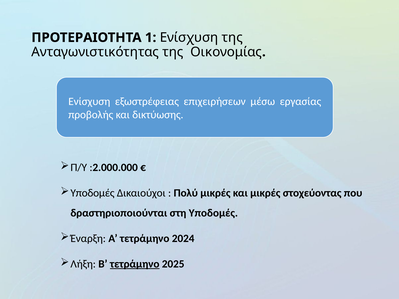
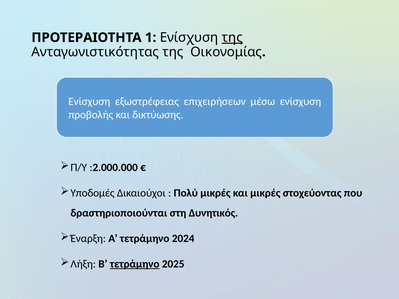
της underline: none -> present (232, 38)
μέσω εργασίας: εργασίας -> ενίσχυση (300, 101)
στη Υποδομές: Υποδομές -> Δυνητικός (213, 213)
